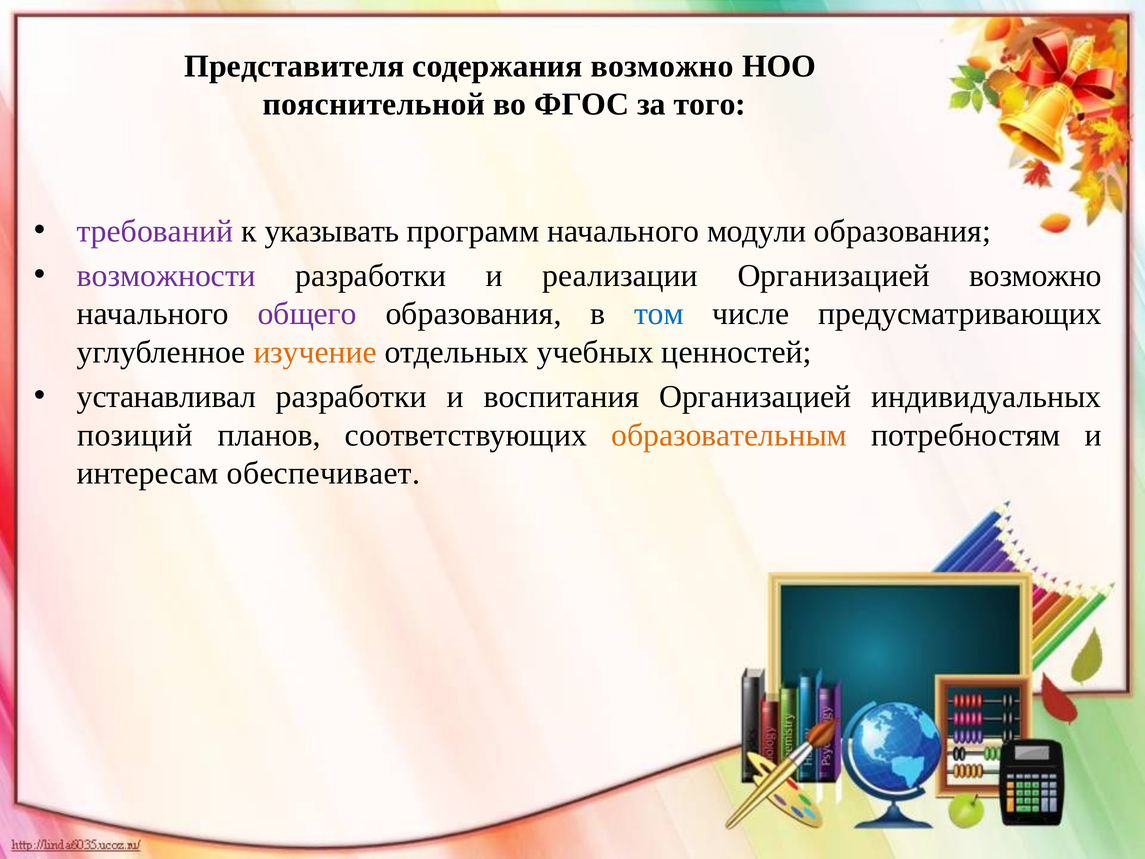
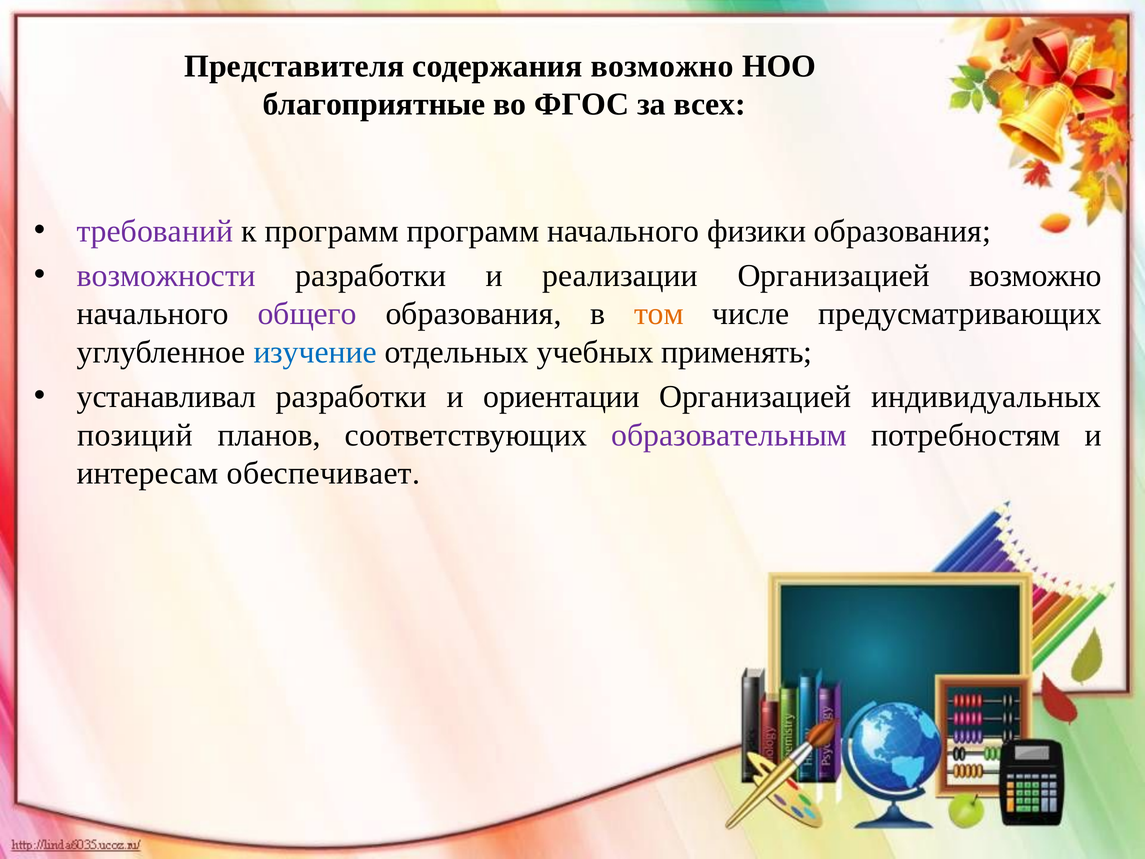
пояснительной: пояснительной -> благоприятные (374, 104)
того: того -> всех (710, 104)
к указывать: указывать -> программ (332, 231)
модули: модули -> физики (757, 231)
том colour: blue -> orange (659, 314)
изучение colour: orange -> blue (315, 352)
ценностей: ценностей -> применять (737, 352)
воспитания: воспитания -> ориентации (562, 397)
образовательным colour: orange -> purple (729, 435)
